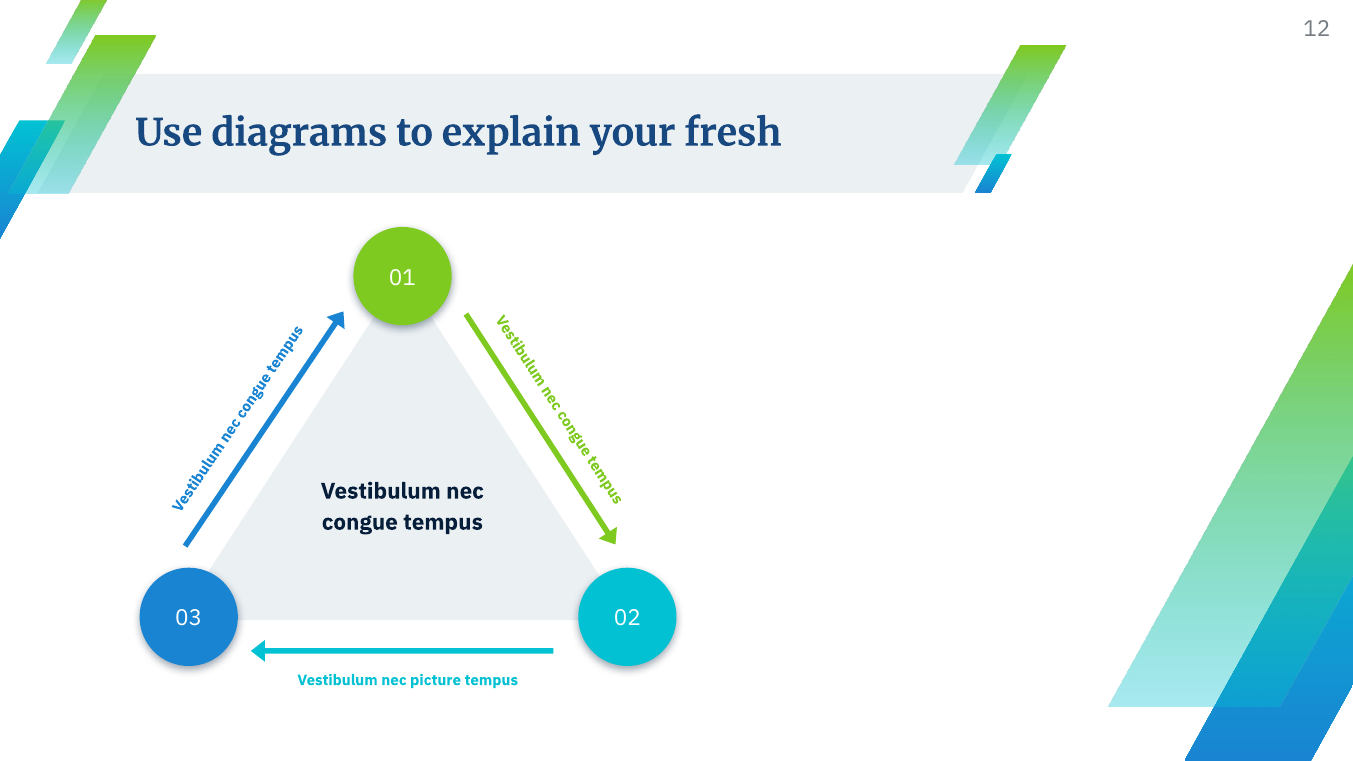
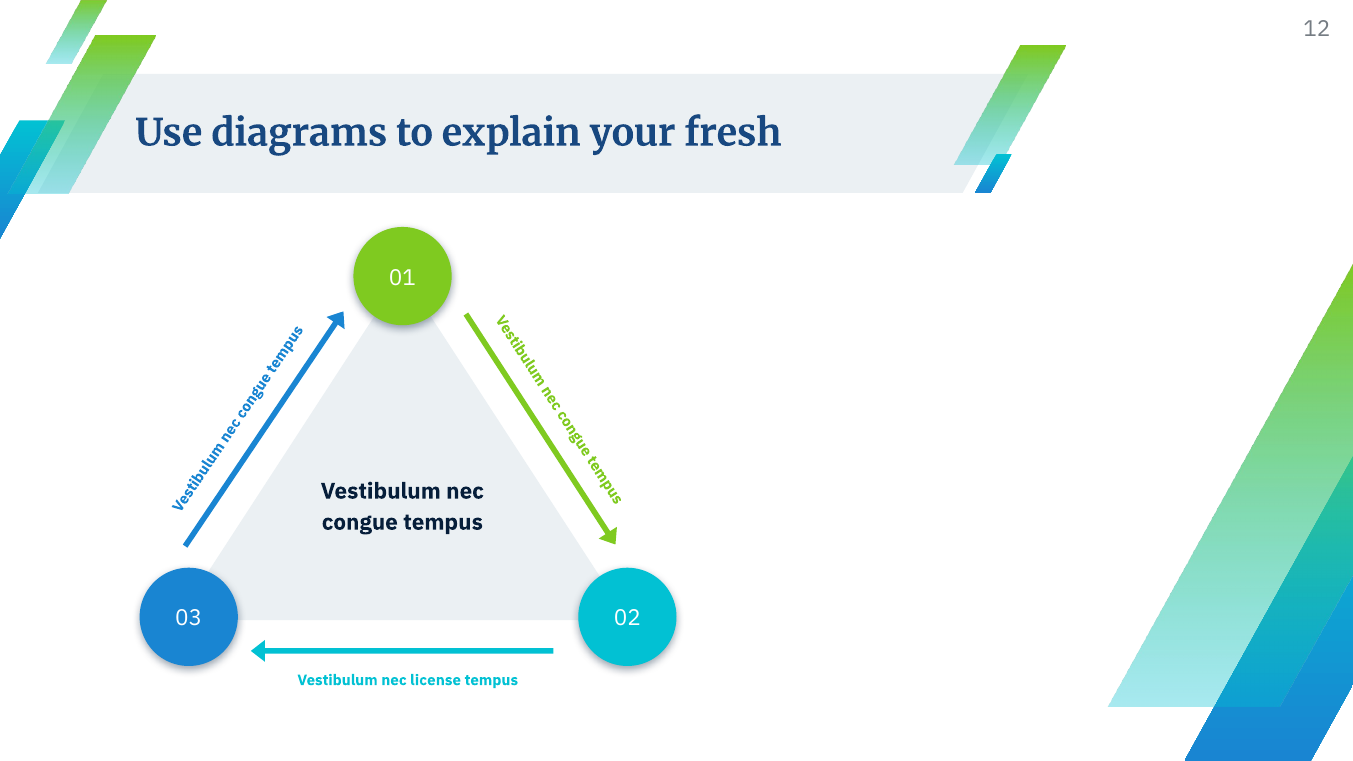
picture: picture -> license (436, 680)
